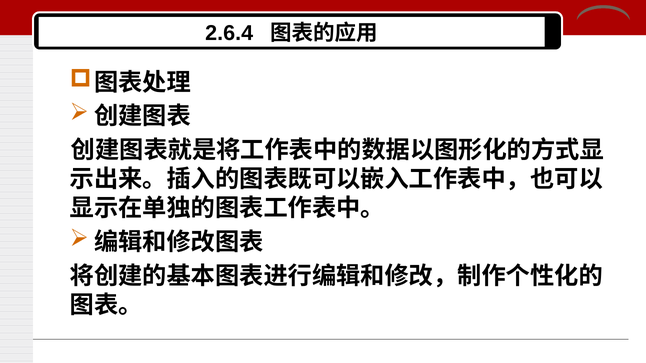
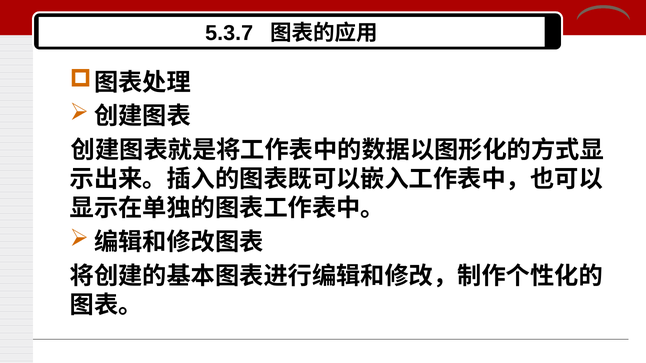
2.6.4: 2.6.4 -> 5.3.7 (229, 33)
